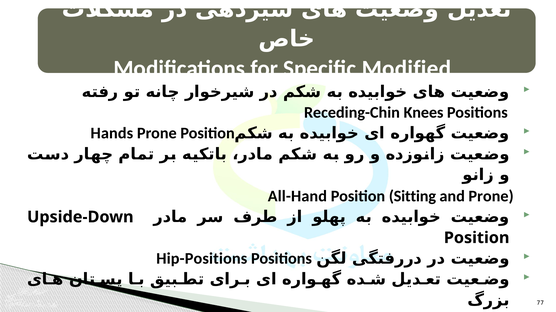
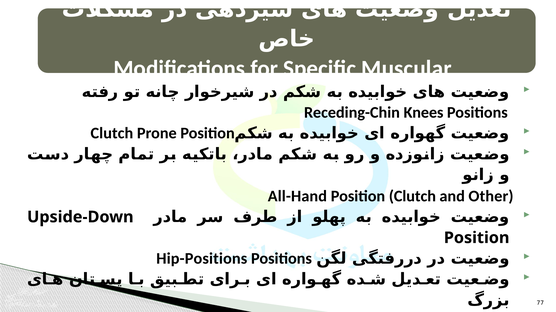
Specific Modified: Modified -> Muscular (406, 69)
Hands: Hands -> Clutch (112, 134)
Position Sitting: Sitting -> Clutch (412, 197)
and Prone: Prone -> Other (491, 197)
